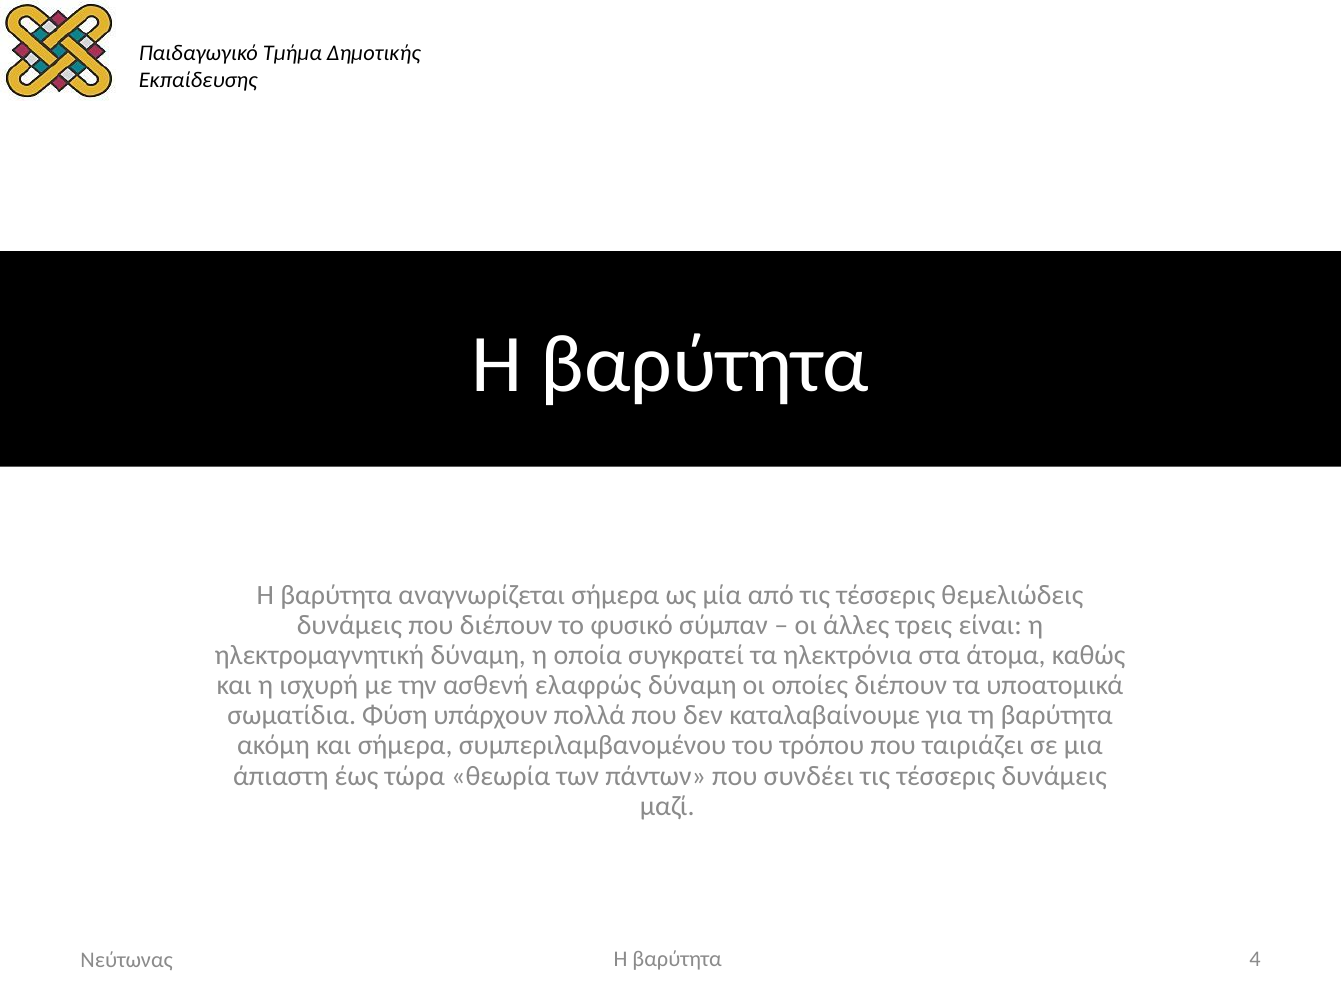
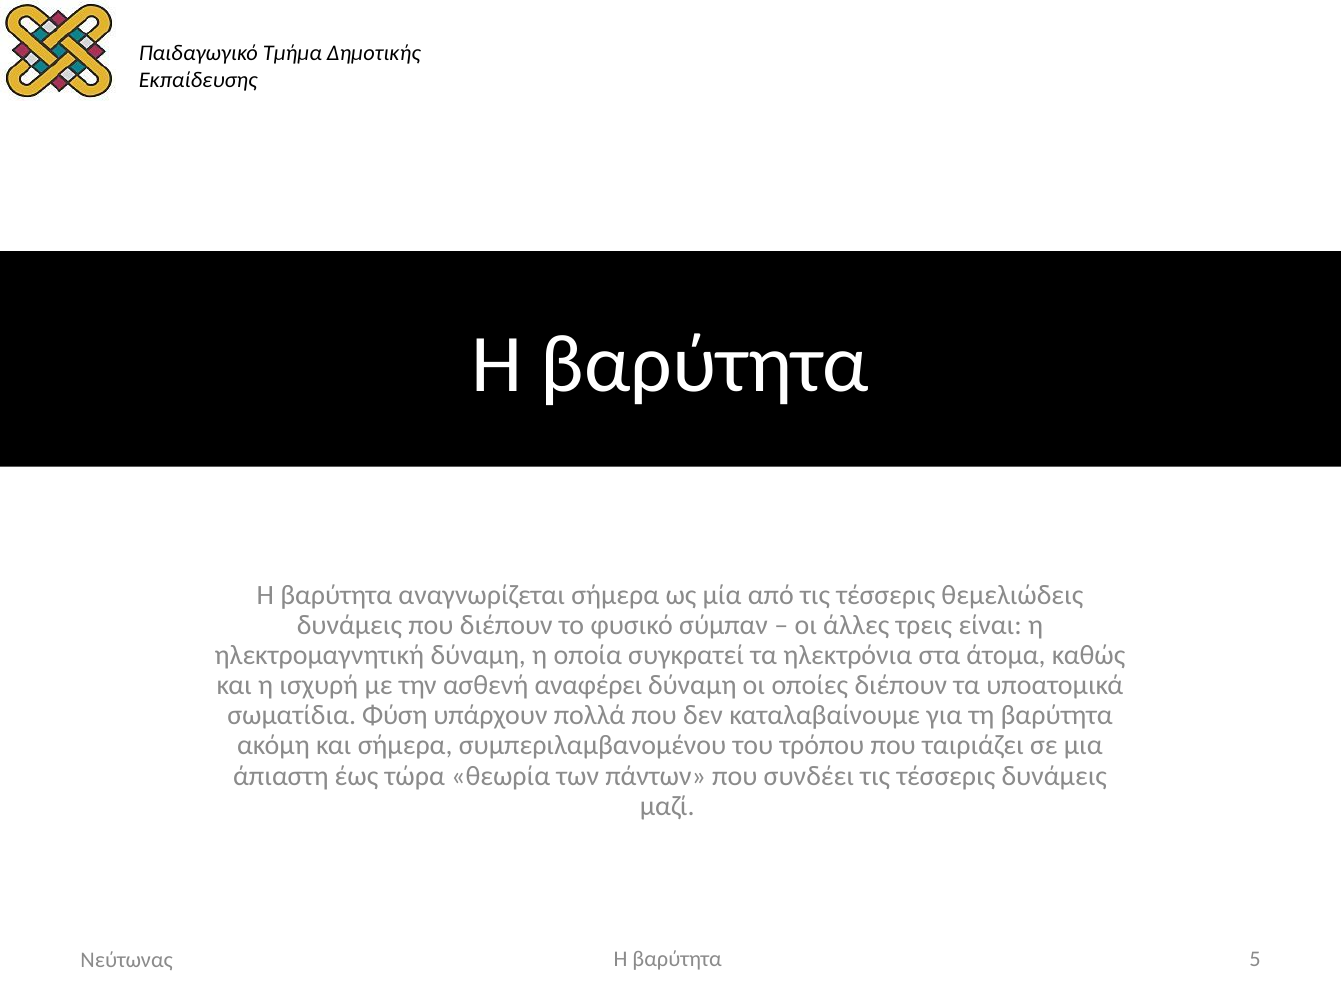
ελαφρώς: ελαφρώς -> αναφέρει (588, 686)
4: 4 -> 5 (1255, 960)
